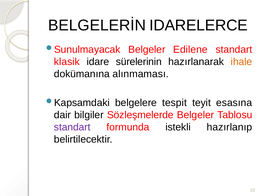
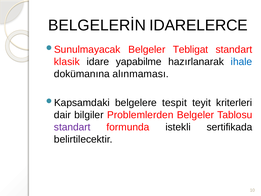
Edilene: Edilene -> Tebligat (190, 49)
sürelerinin: sürelerinin -> yapabilme (139, 62)
ihale colour: orange -> blue (242, 62)
esasına: esasına -> kriterleri (234, 103)
Sözleşmelerde: Sözleşmelerde -> Problemlerden (140, 115)
hazırlanıp: hazırlanıp -> sertifikada (230, 127)
